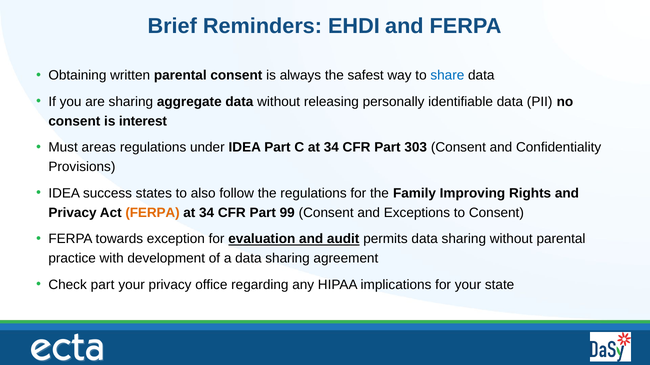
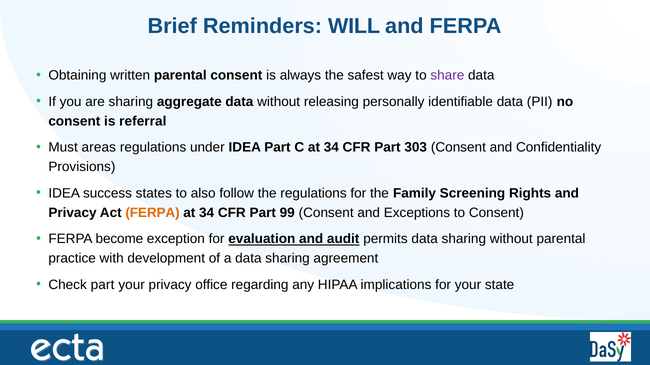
EHDI: EHDI -> WILL (354, 26)
share colour: blue -> purple (447, 76)
interest: interest -> referral (143, 121)
Improving: Improving -> Screening (472, 194)
towards: towards -> become (119, 239)
